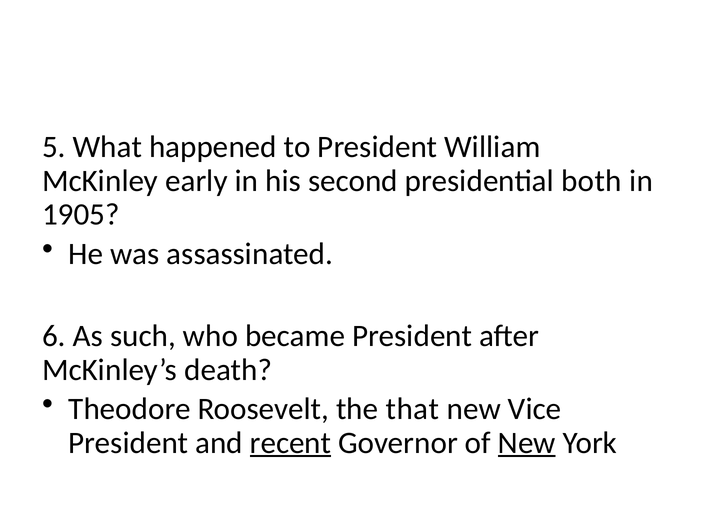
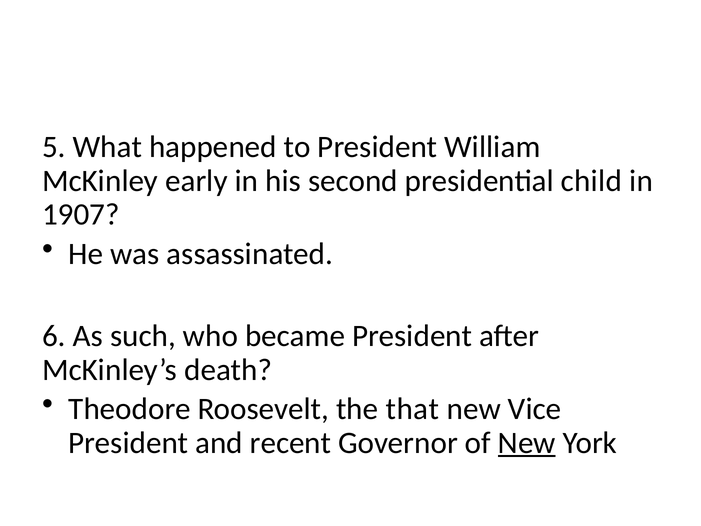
both: both -> child (592, 181)
1905: 1905 -> 1907 (81, 214)
recent underline: present -> none (291, 443)
